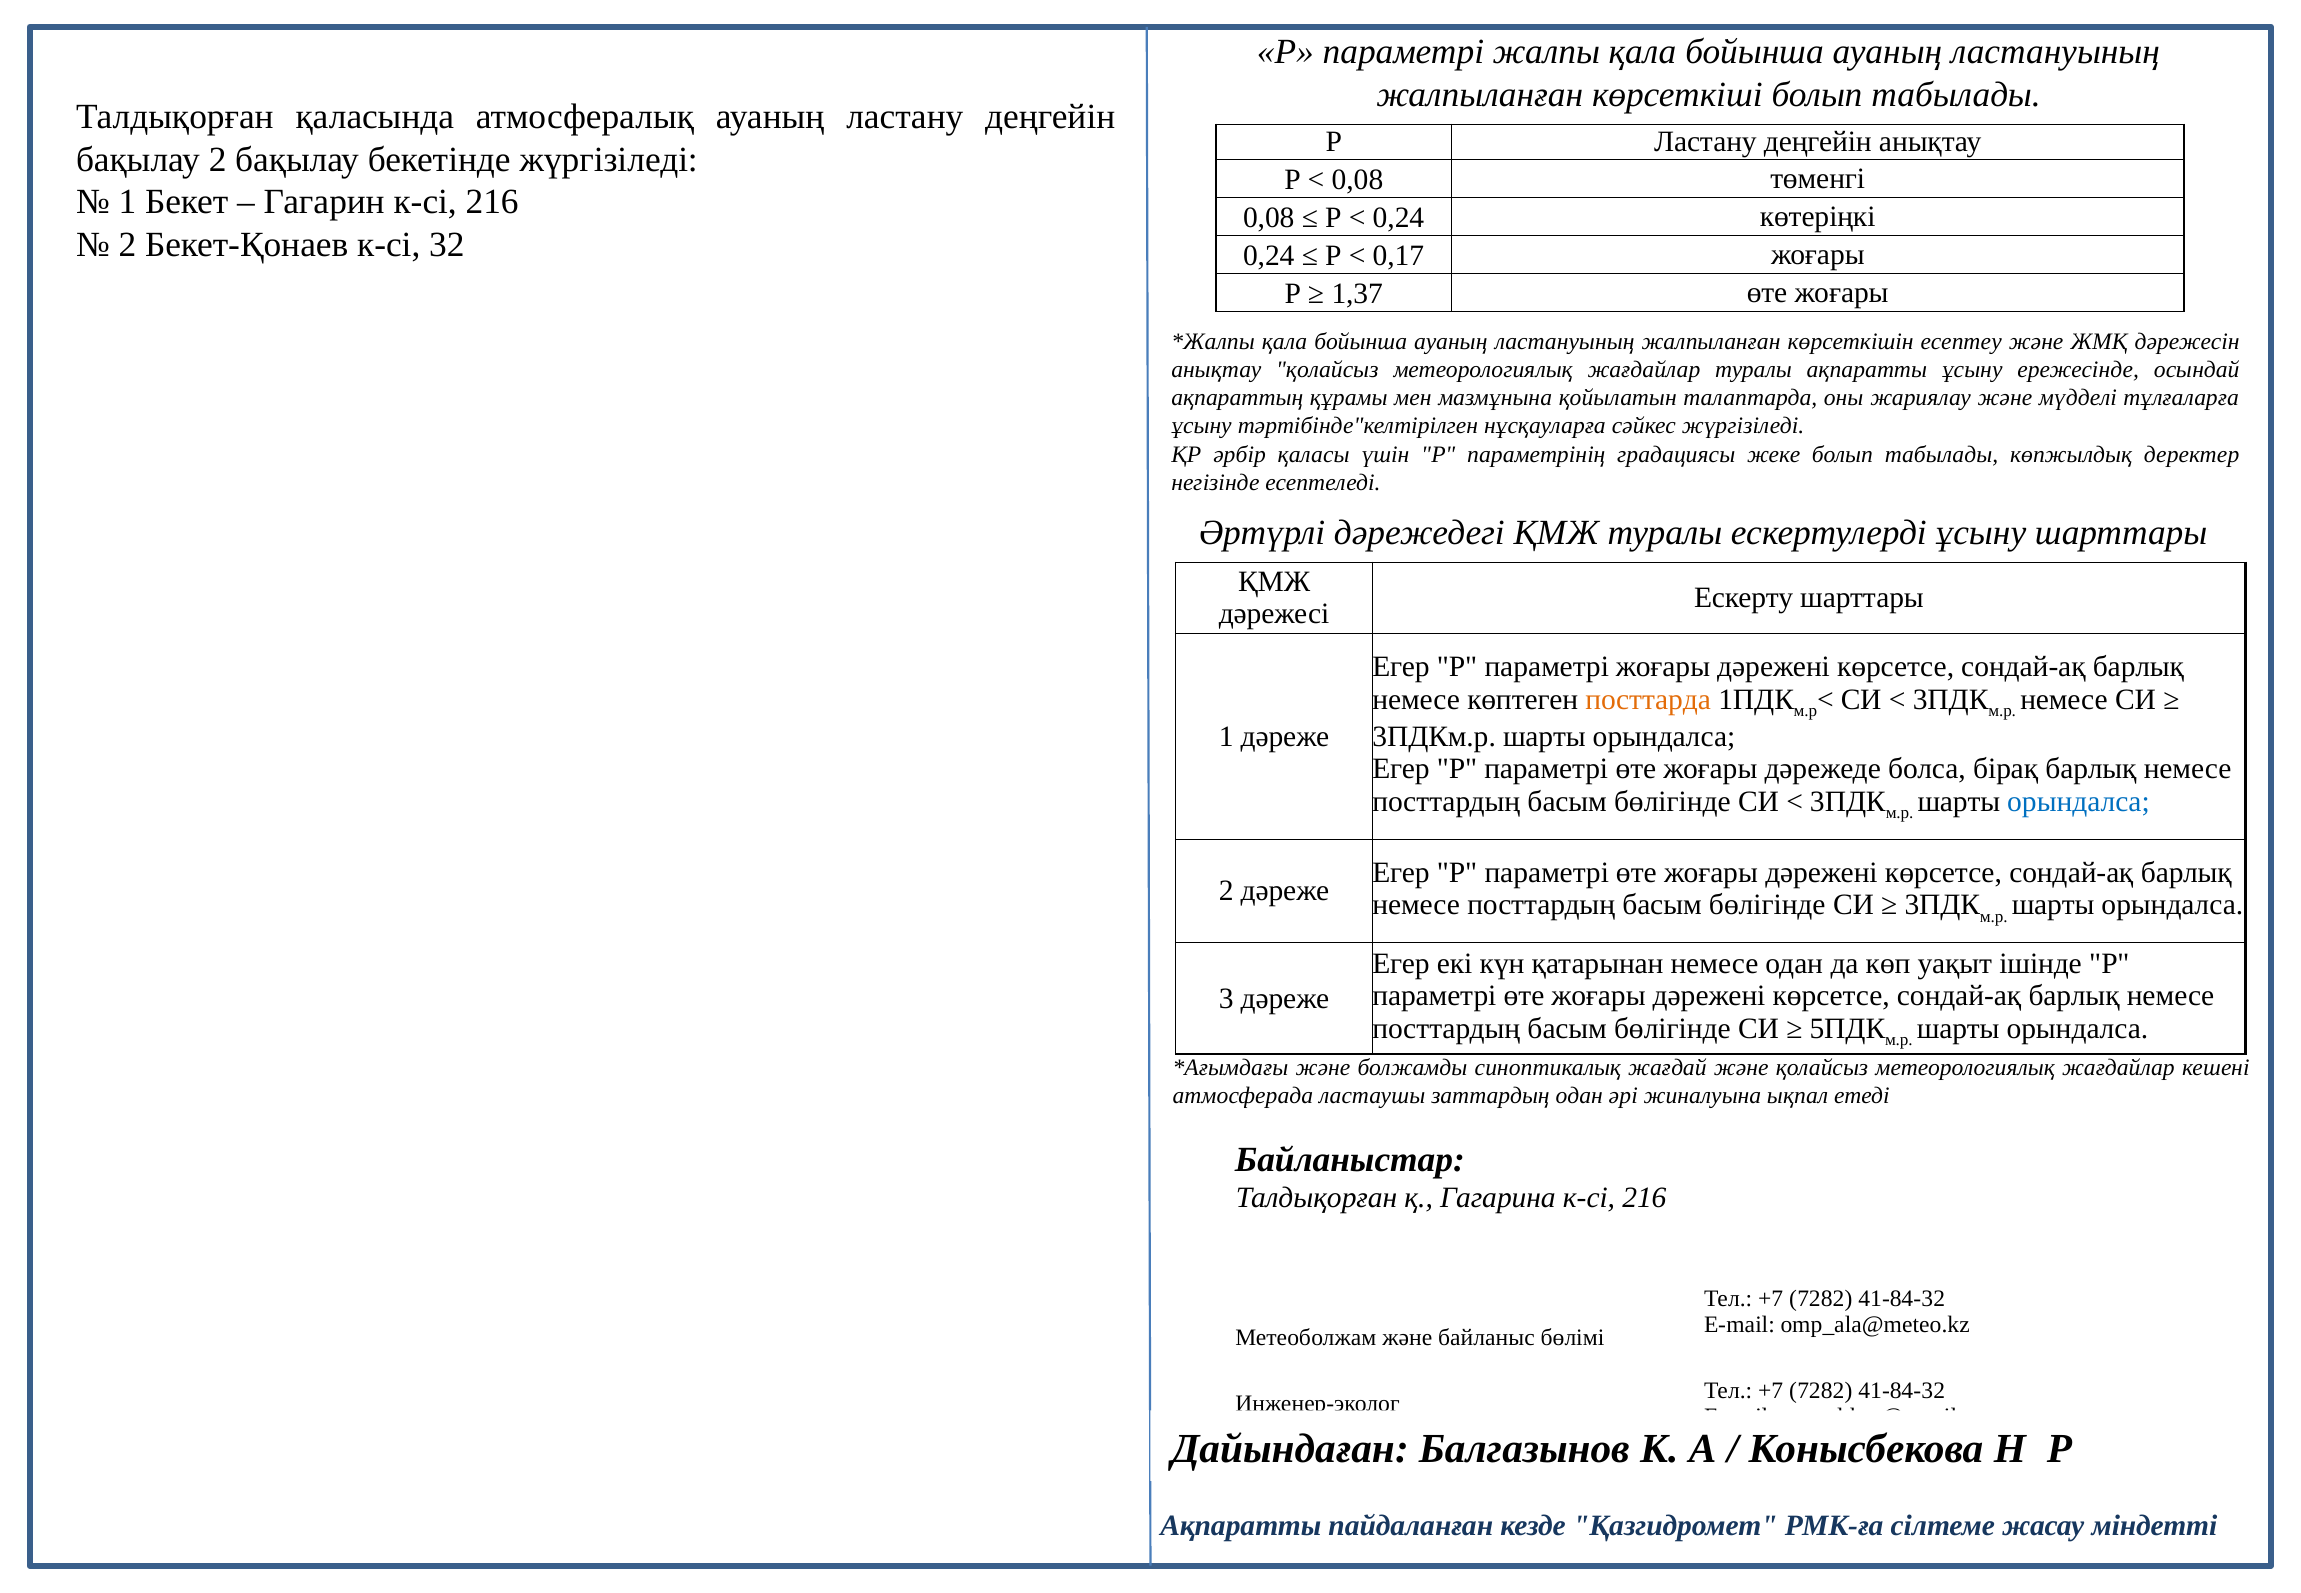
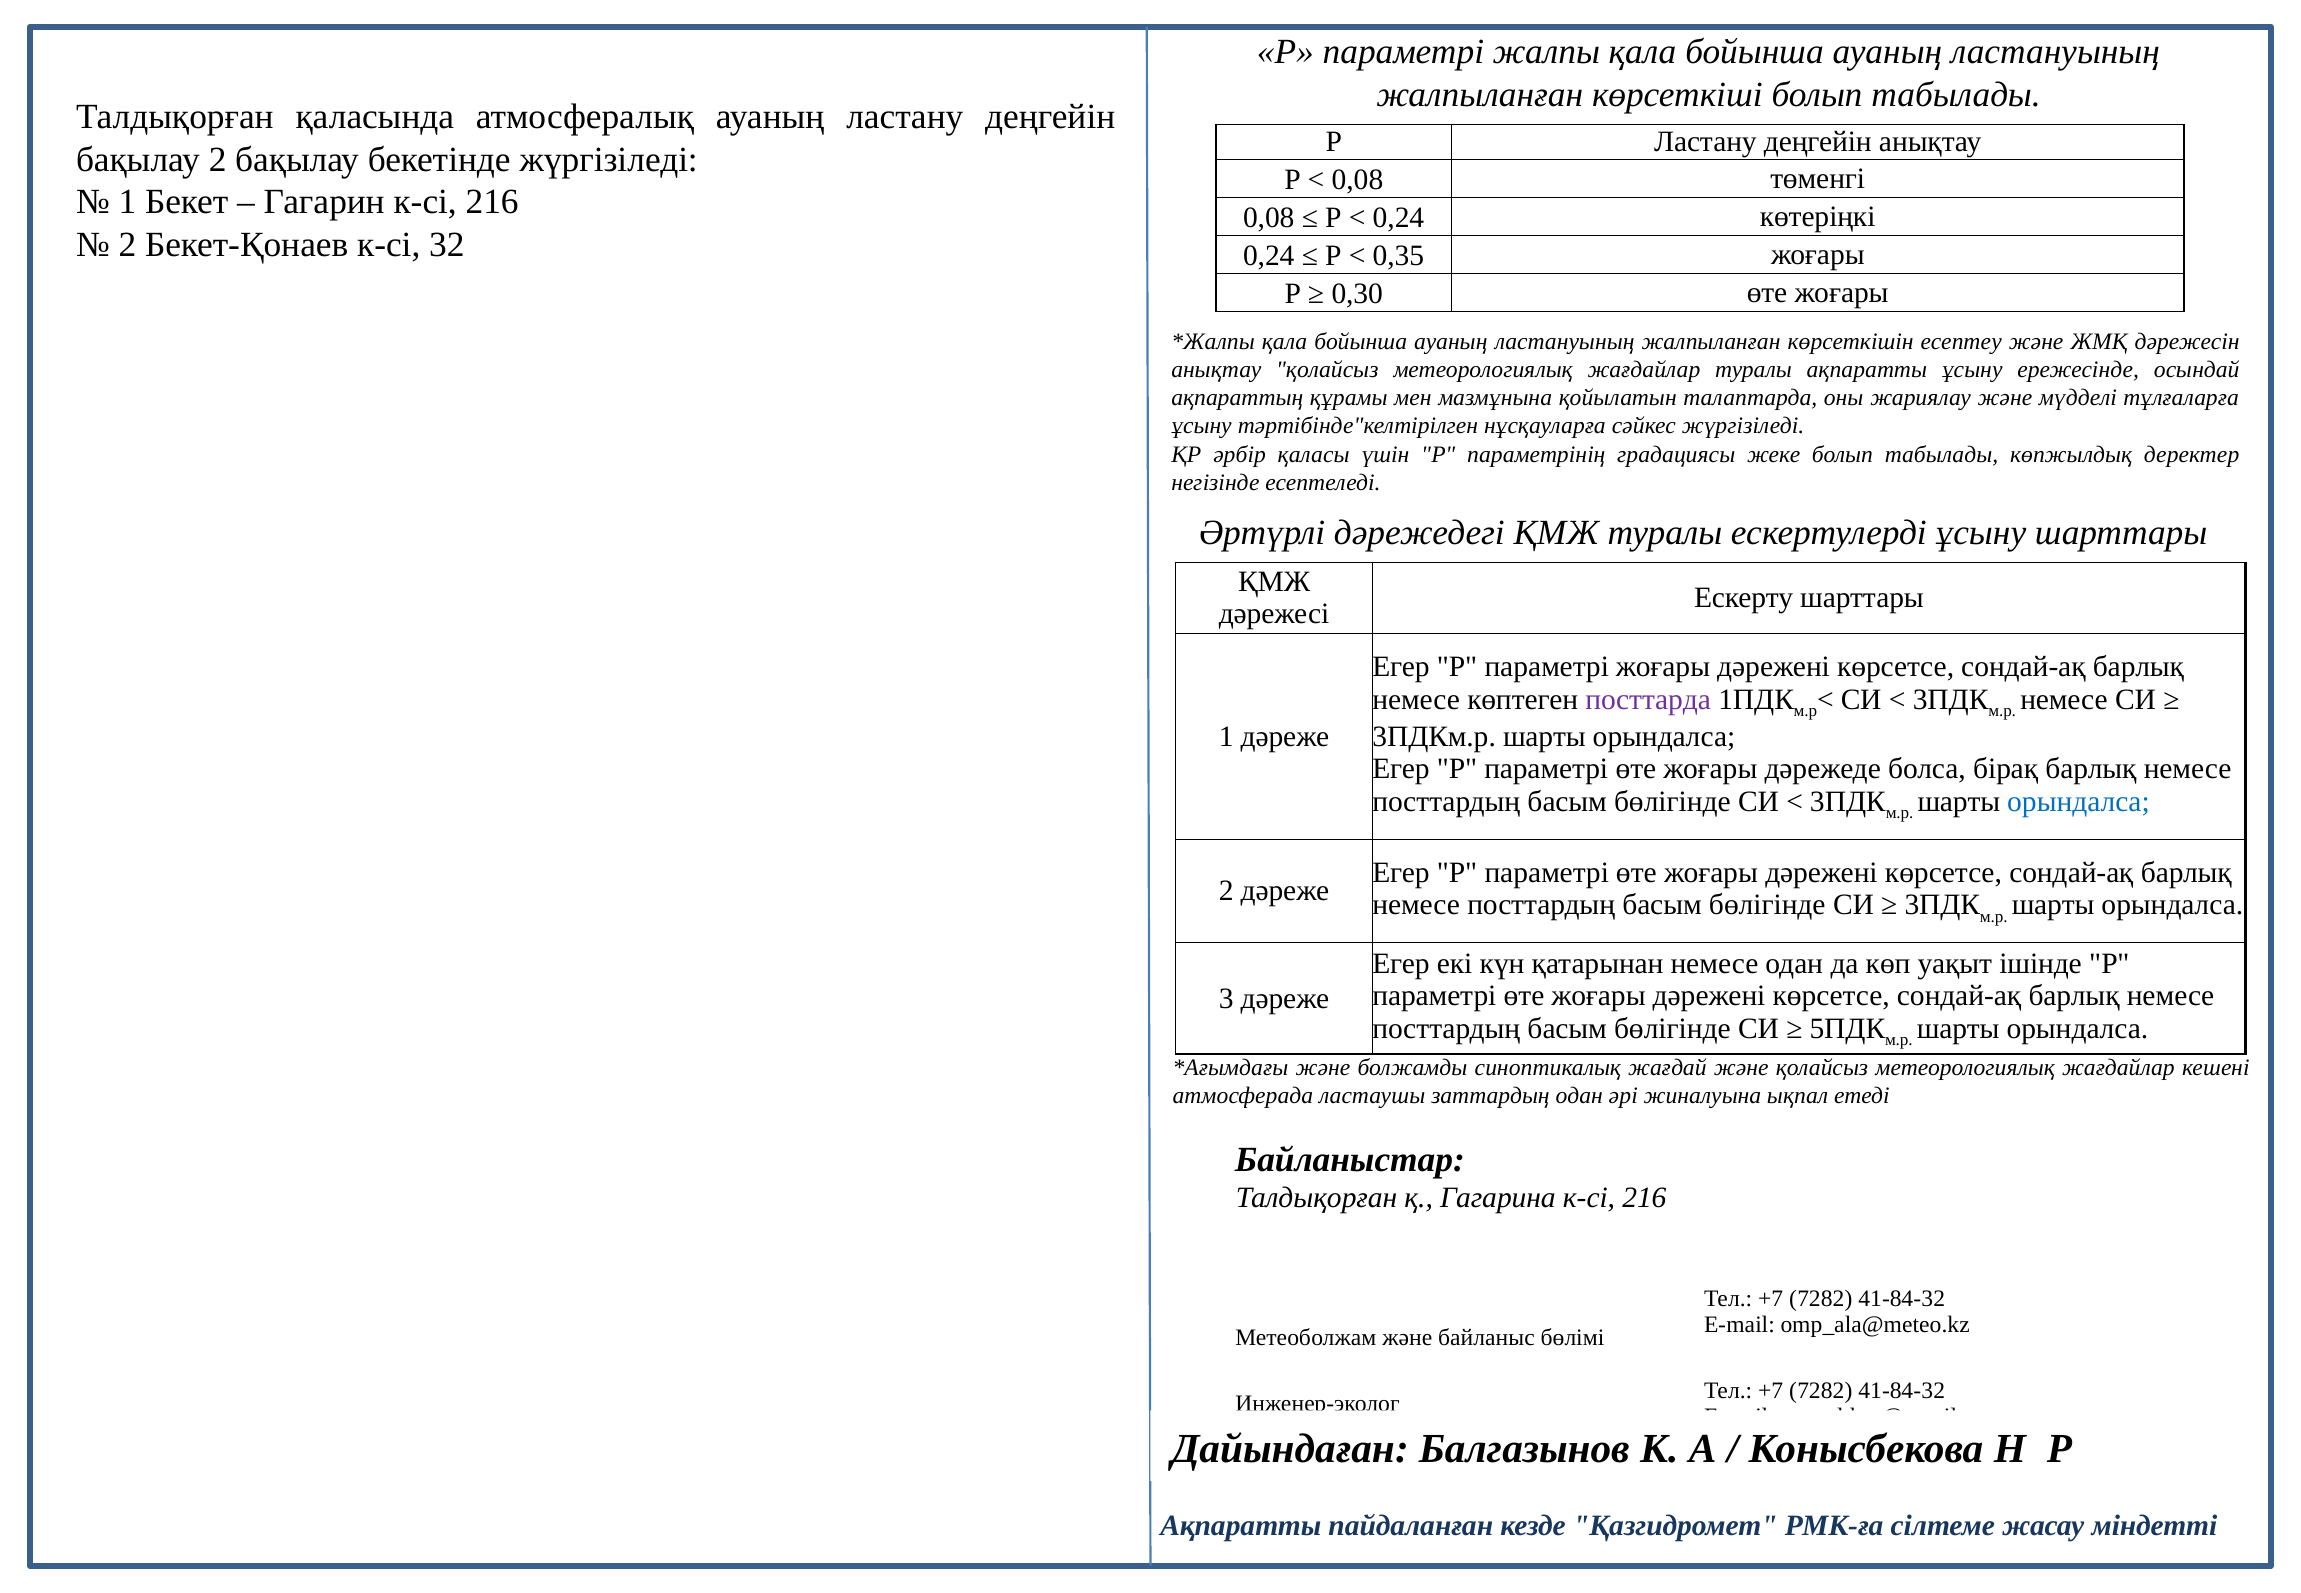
0,17: 0,17 -> 0,35 (1398, 256)
1,37: 1,37 -> 0,30 (1357, 294)
посттарда colour: orange -> purple (1648, 699)
